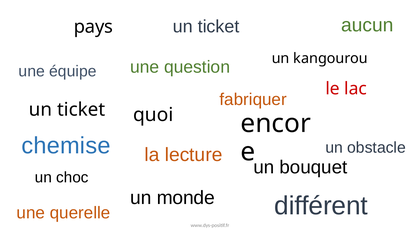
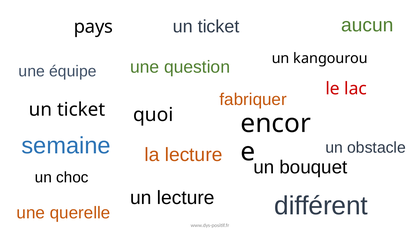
chemise: chemise -> semaine (66, 146)
un monde: monde -> lecture (186, 198)
